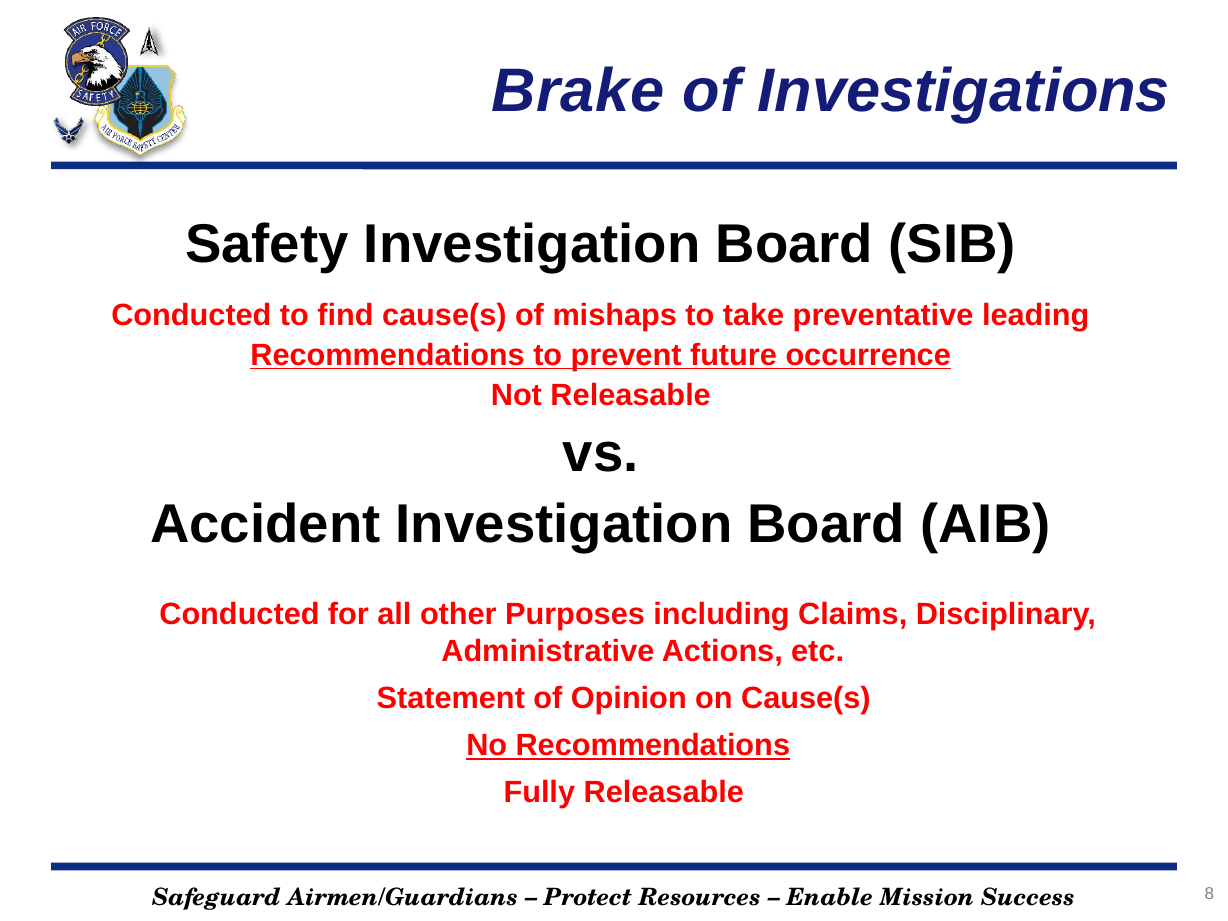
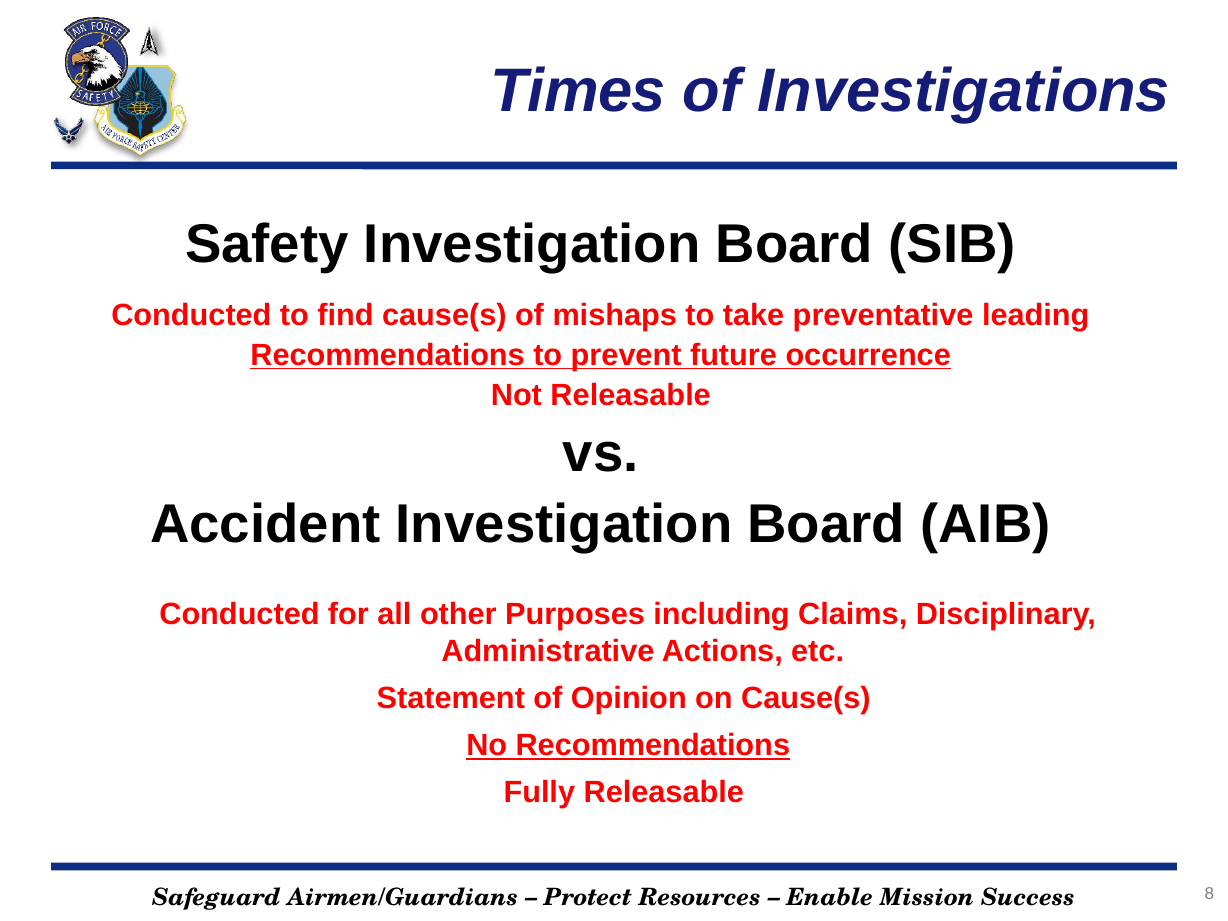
Brake: Brake -> Times (578, 91)
